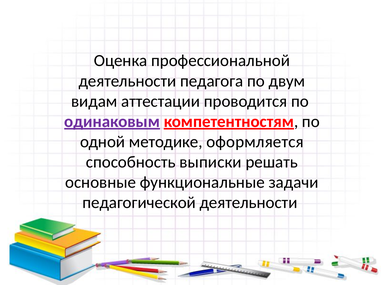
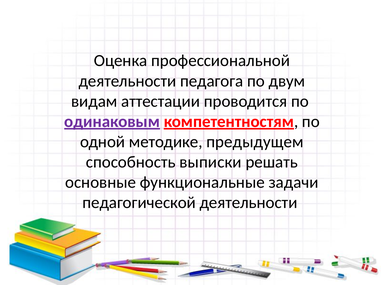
оформляется: оформляется -> предыдущем (255, 142)
